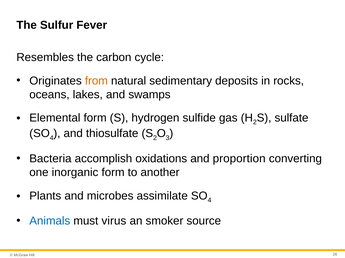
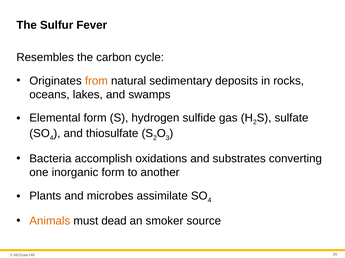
proportion: proportion -> substrates (239, 159)
Animals colour: blue -> orange (50, 222)
virus: virus -> dead (114, 222)
